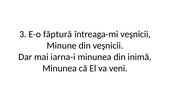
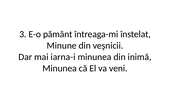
făptură: făptură -> pământ (58, 34)
întreaga-mi veşnicii: veşnicii -> înstelat (136, 34)
